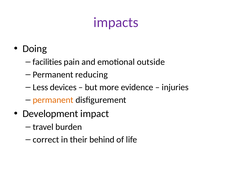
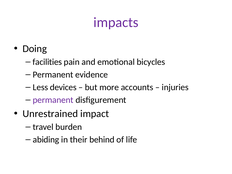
outside: outside -> bicycles (151, 62)
reducing: reducing -> evidence (92, 75)
evidence: evidence -> accounts (137, 87)
permanent colour: orange -> purple (53, 100)
Development: Development -> Unrestrained (50, 114)
correct: correct -> abiding (46, 140)
